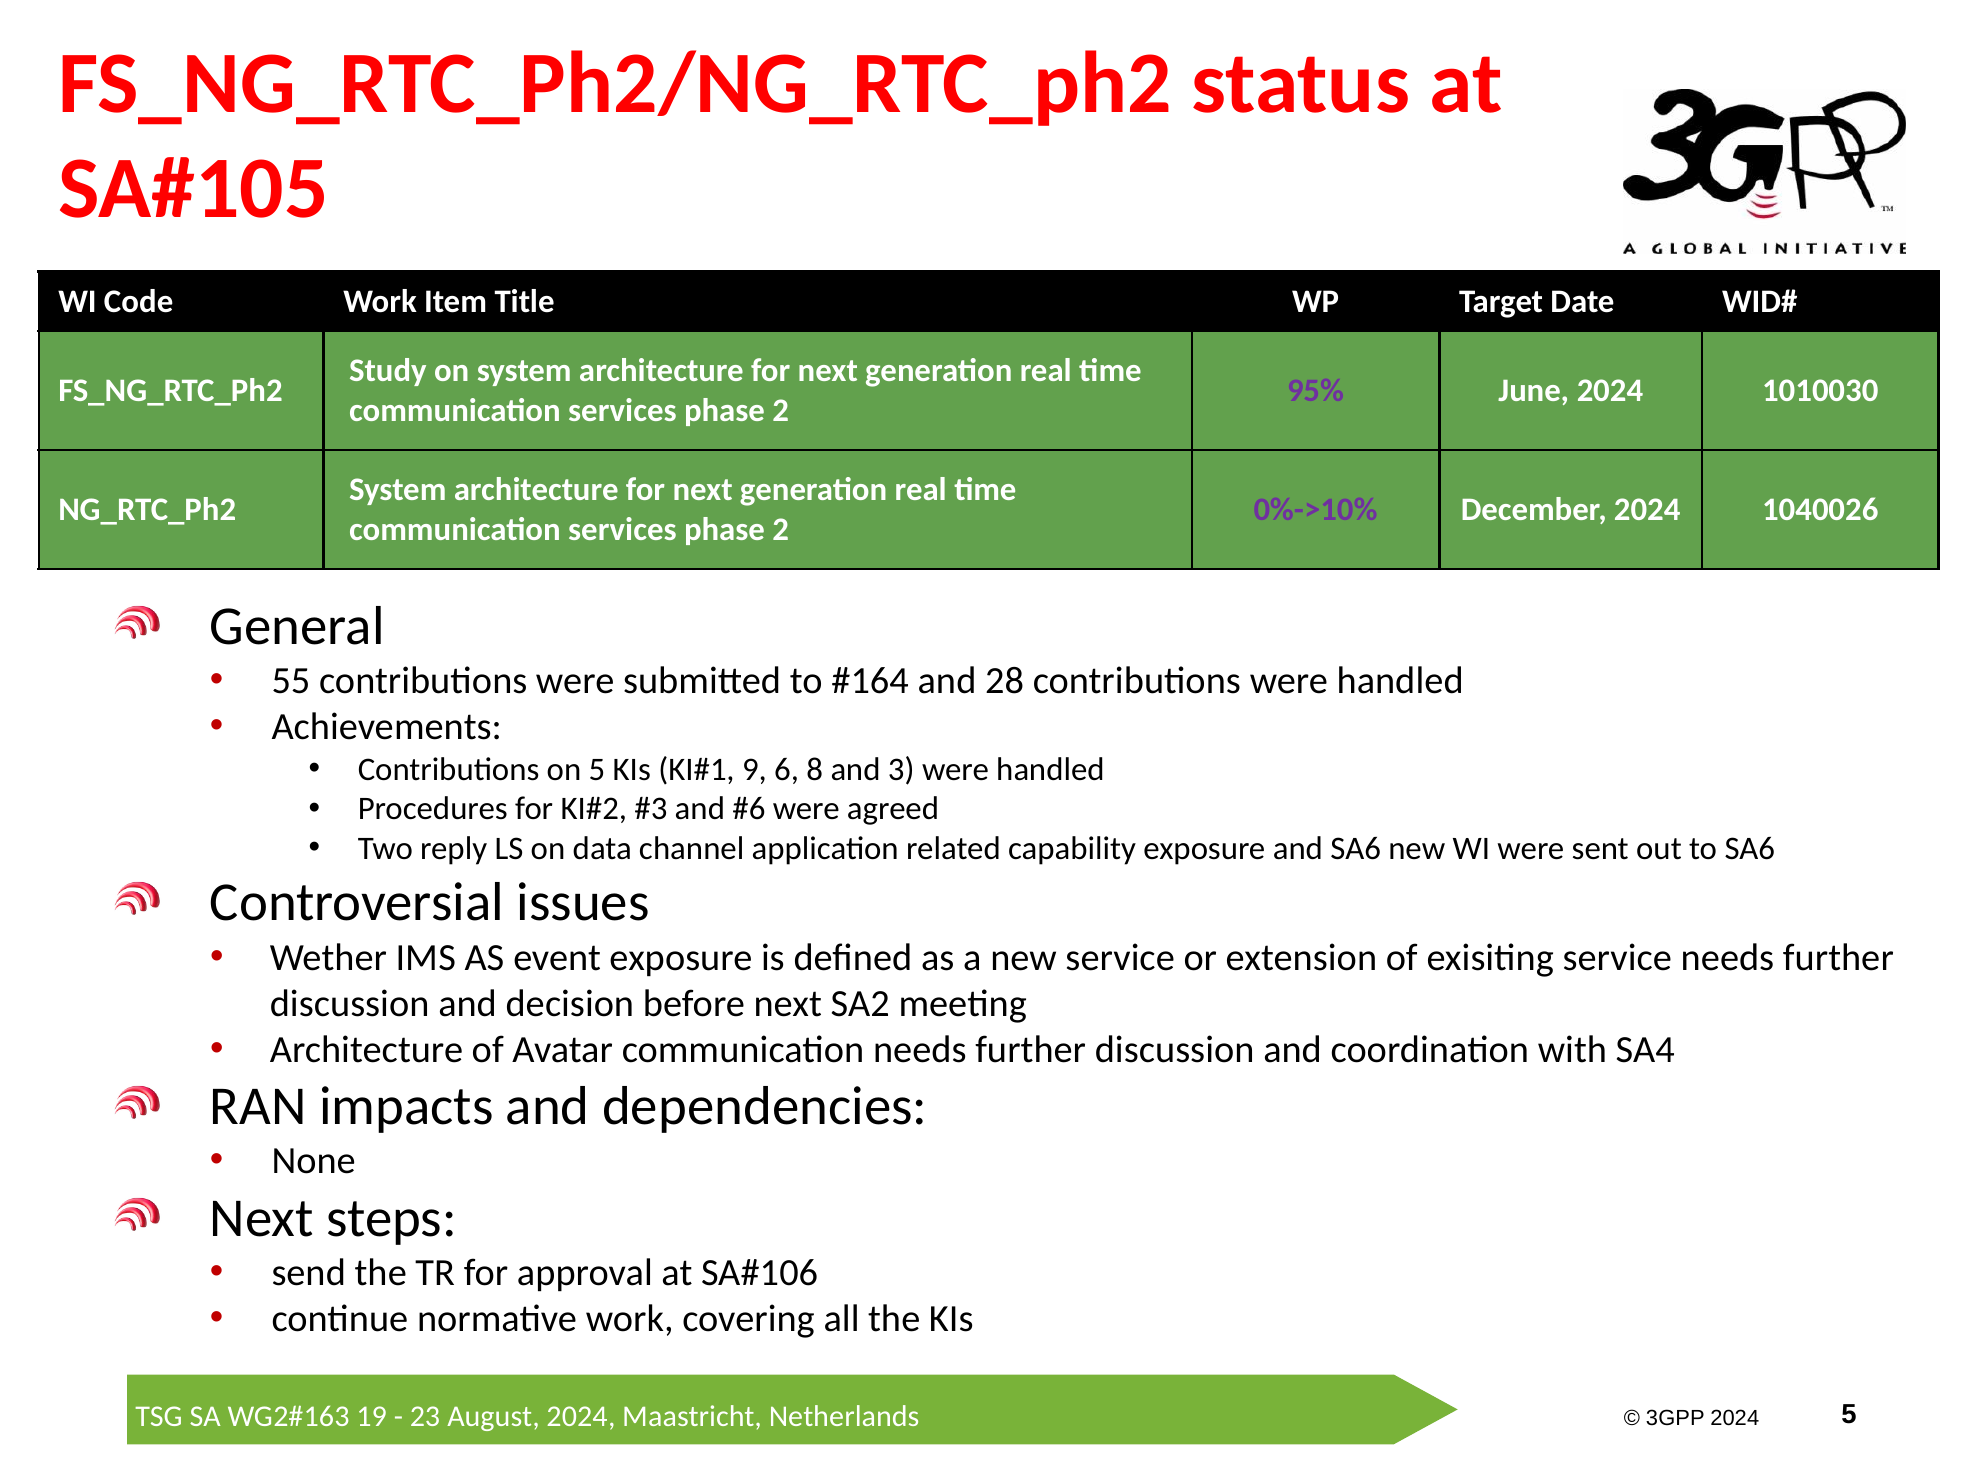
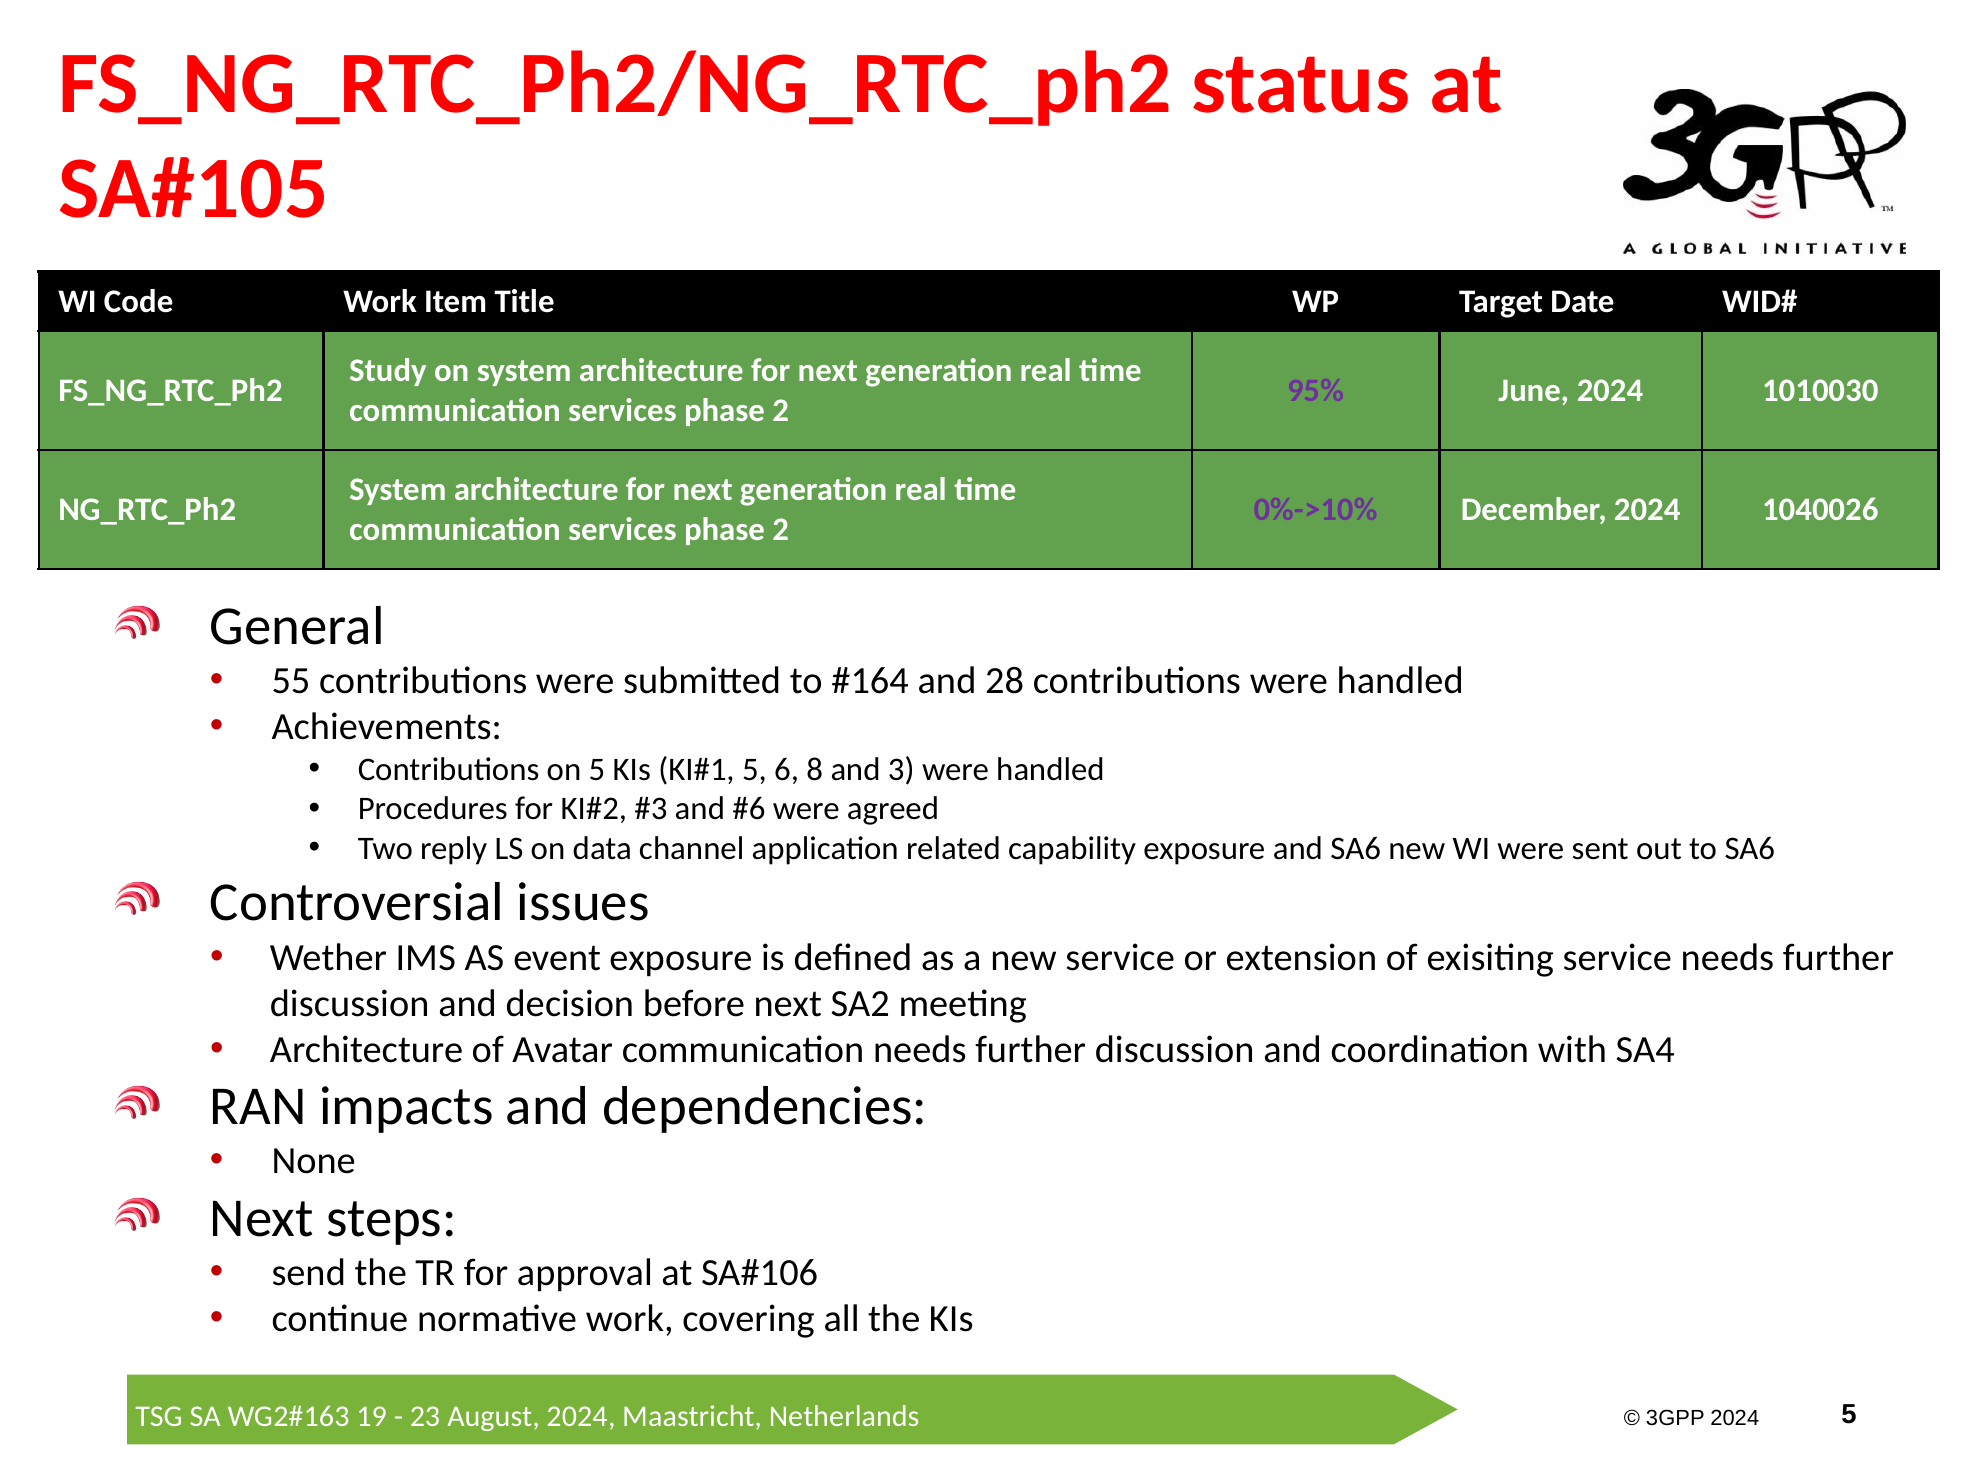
9: 9 -> 5 (754, 770)
